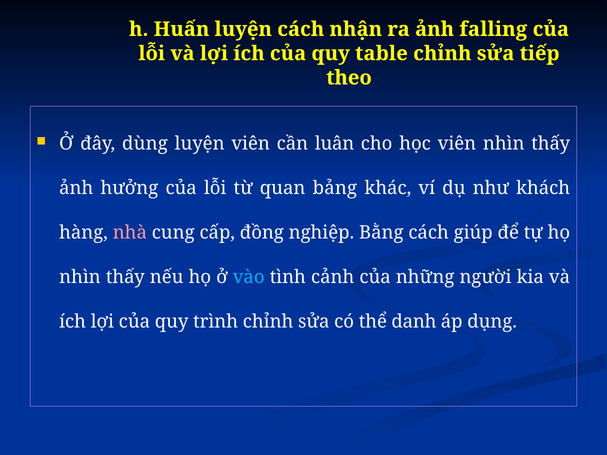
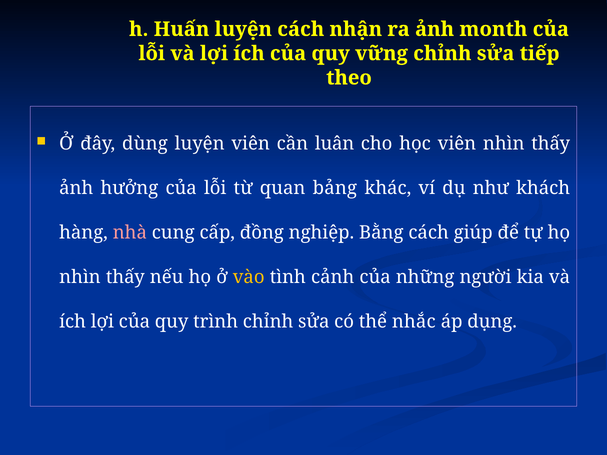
falling: falling -> month (493, 29)
table: table -> vững (382, 54)
vào colour: light blue -> yellow (249, 277)
danh: danh -> nhắc (414, 322)
